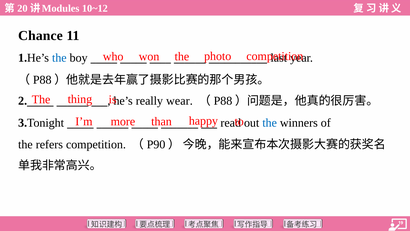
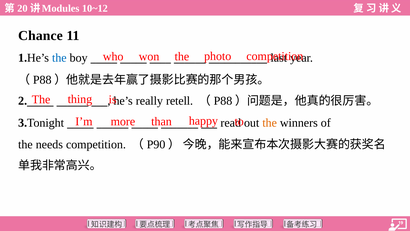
wear: wear -> retell (180, 101)
the colour: blue -> orange (270, 123)
refers: refers -> needs (49, 144)
